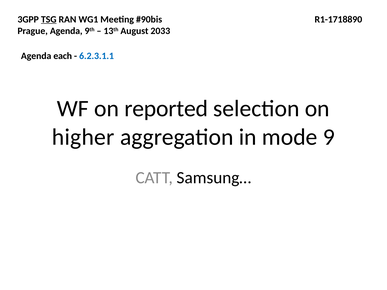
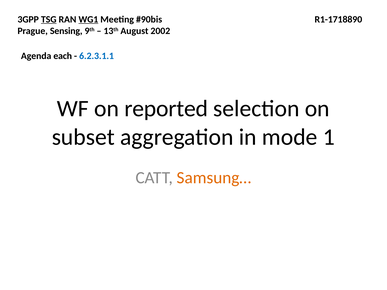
WG1 underline: none -> present (88, 19)
Prague Agenda: Agenda -> Sensing (66, 31)
2033: 2033 -> 2002 (160, 31)
higher: higher -> subset (83, 137)
9: 9 -> 1 (329, 137)
Samsung… colour: black -> orange (214, 178)
